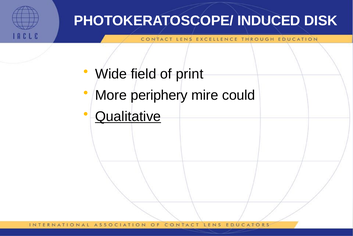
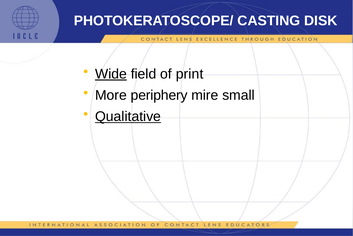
INDUCED: INDUCED -> CASTING (269, 21)
Wide underline: none -> present (111, 74)
could: could -> small (239, 95)
